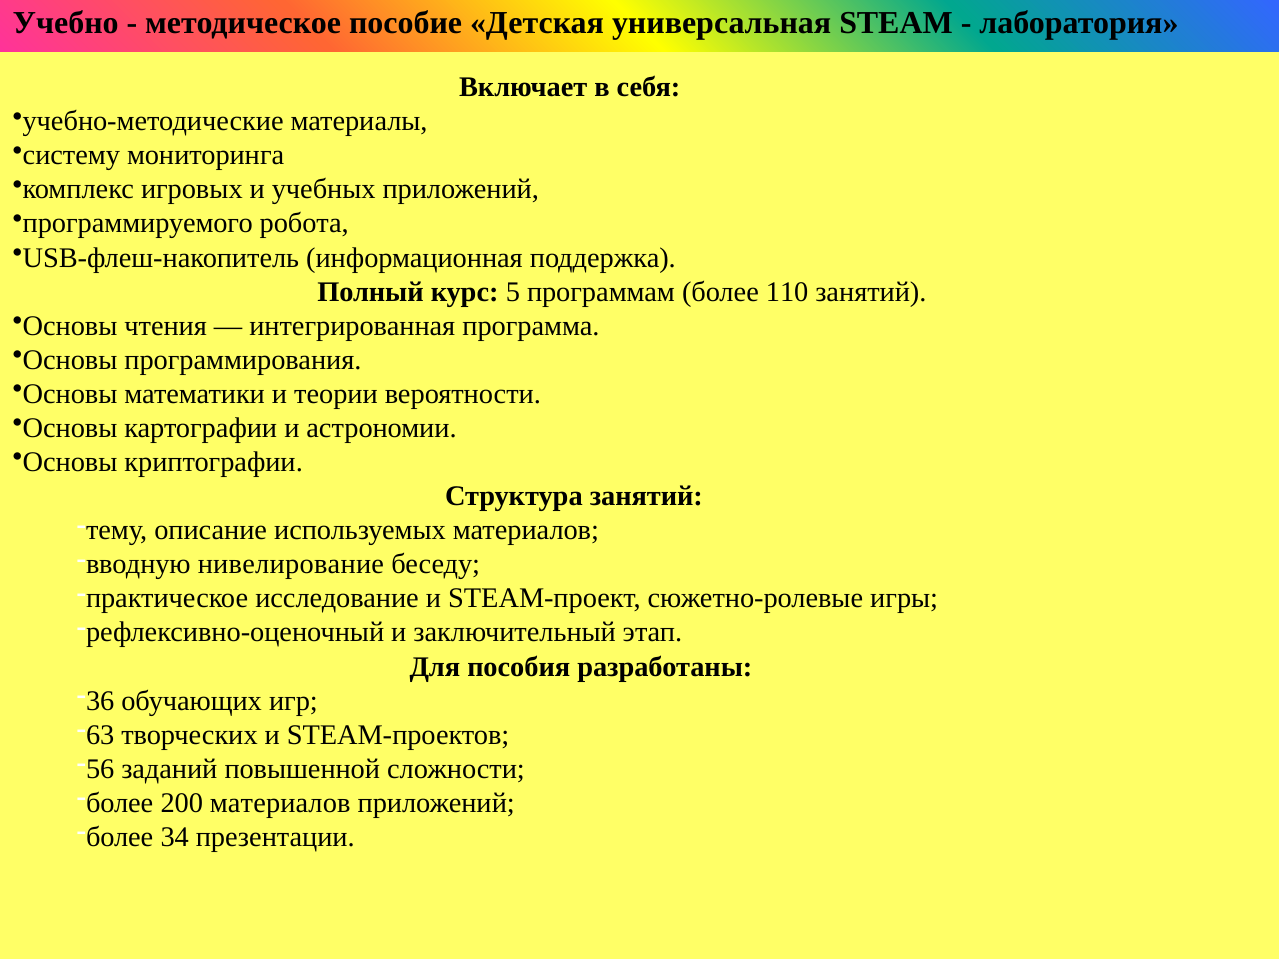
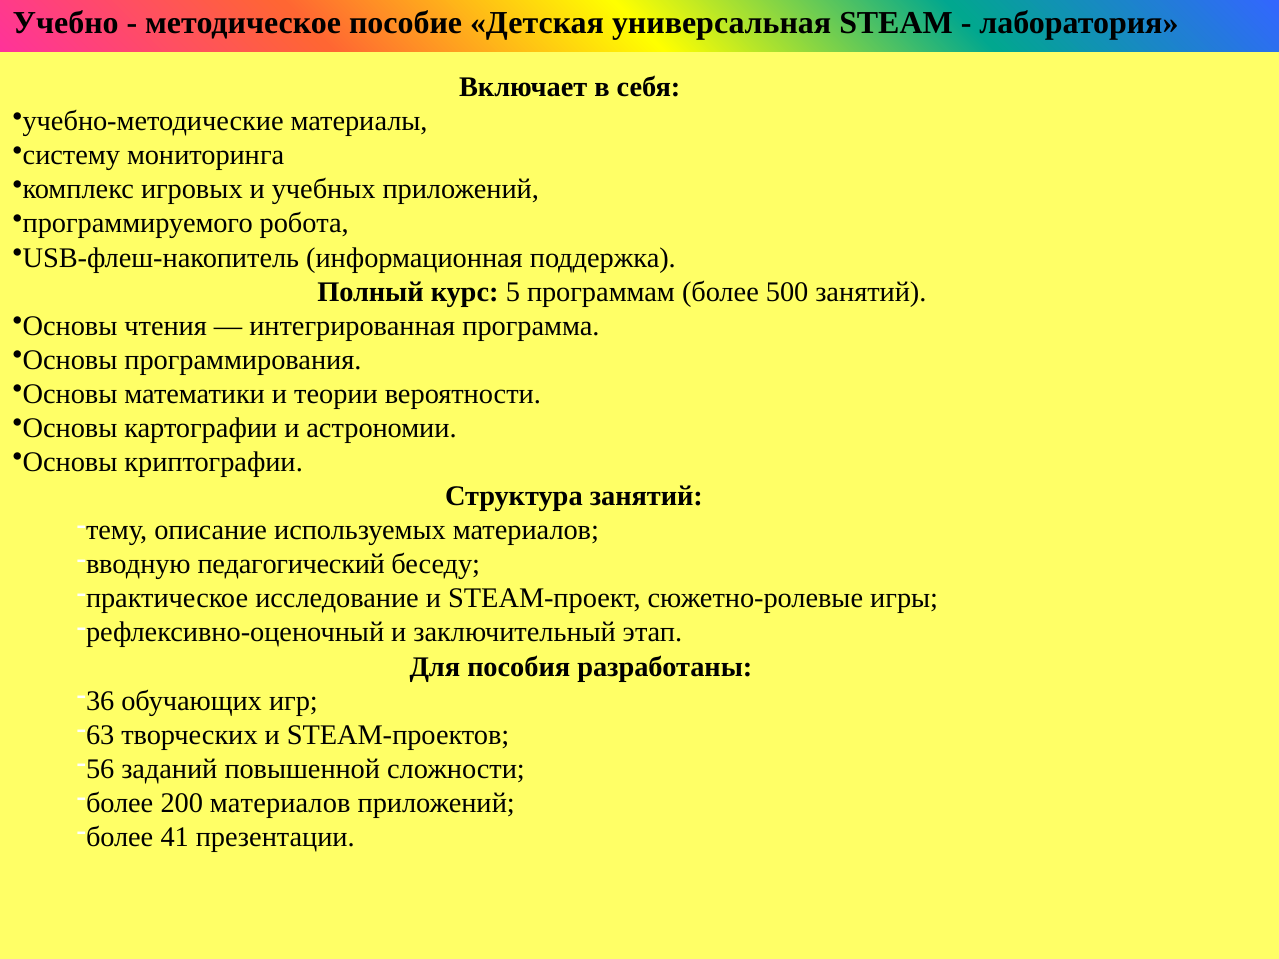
110: 110 -> 500 (787, 292)
нивелирование: нивелирование -> педагогический (291, 565)
34: 34 -> 41 (175, 837)
